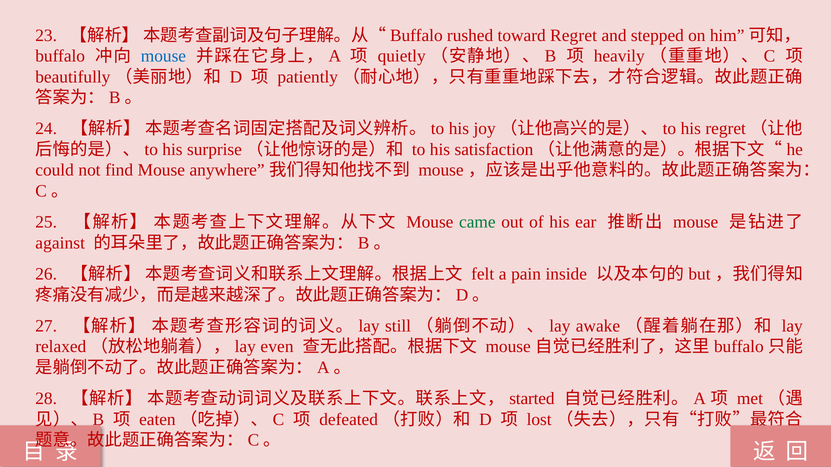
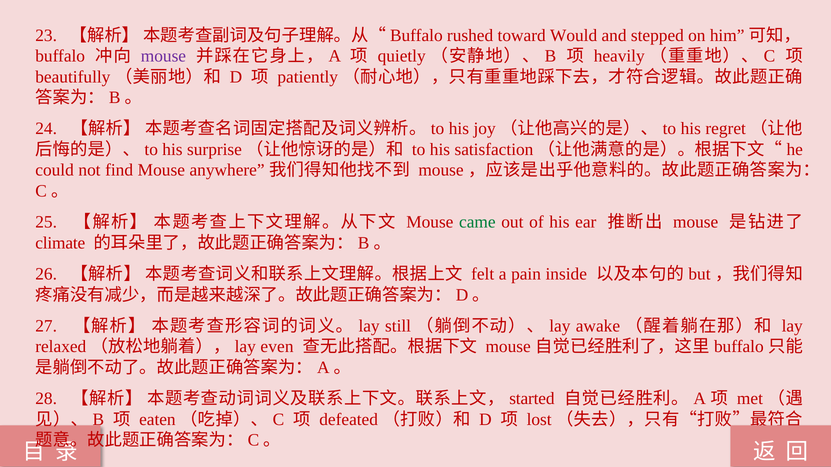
toward Regret: Regret -> Would (574, 35)
mouse colour: blue -> purple (163, 56)
against: against -> climate (60, 243)
